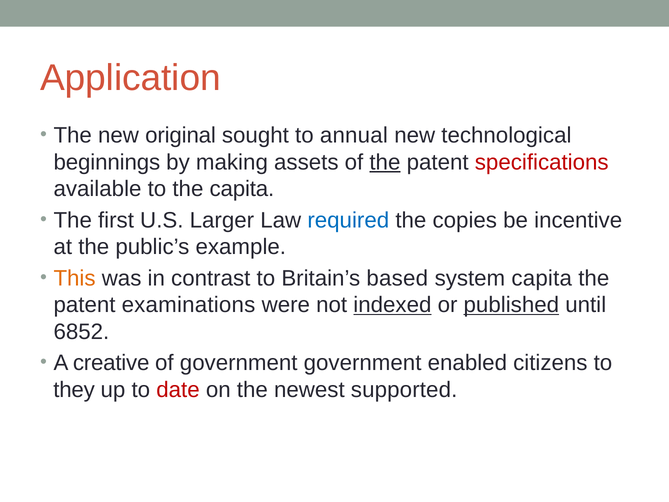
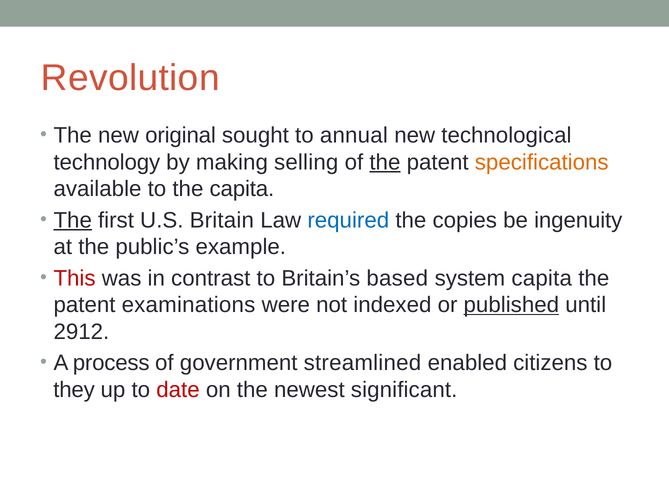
Application: Application -> Revolution (130, 78)
beginnings: beginnings -> technology (107, 162)
assets: assets -> selling (306, 162)
specifications colour: red -> orange (542, 162)
The underline: none -> present (73, 220)
Larger: Larger -> Britain (222, 220)
incentive: incentive -> ingenuity (578, 220)
This colour: orange -> red (75, 278)
indexed underline: present -> none (392, 305)
6852: 6852 -> 2912 (81, 332)
creative: creative -> process (111, 363)
government government: government -> streamlined (362, 363)
supported: supported -> significant (404, 390)
